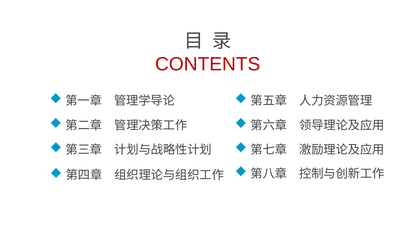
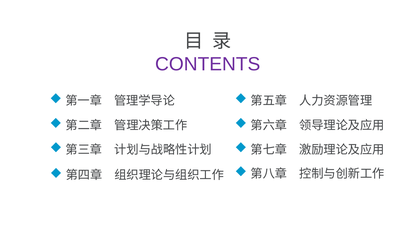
CONTENTS colour: red -> purple (208, 64)
